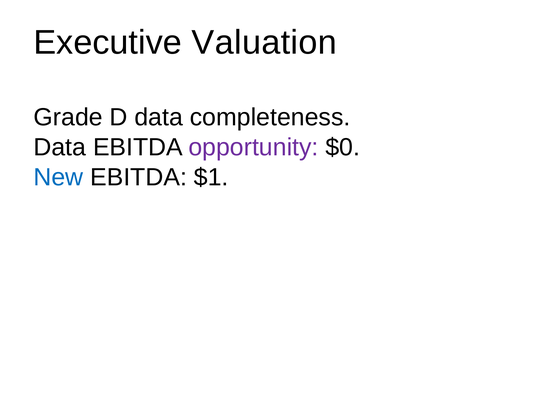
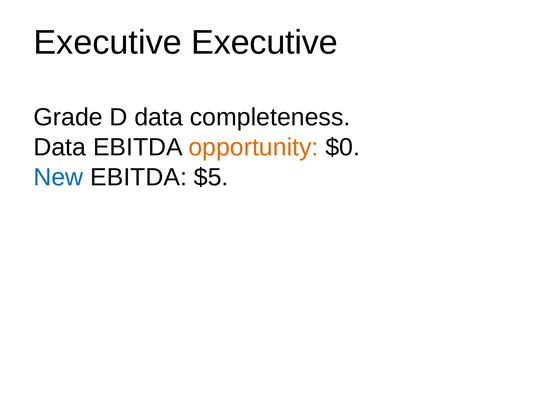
Executive Valuation: Valuation -> Executive (265, 43)
opportunity colour: purple -> orange (253, 147)
$1: $1 -> $5 (211, 177)
